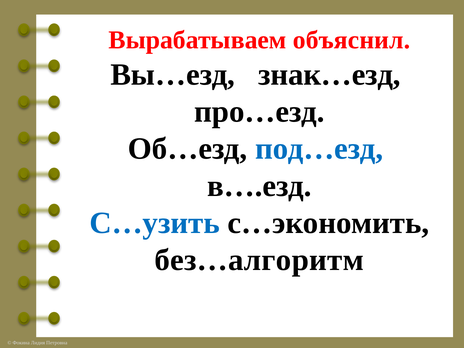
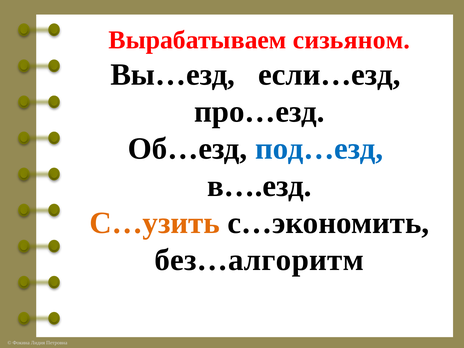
объяснил: объяснил -> сизьяном (351, 40)
знак…езд: знак…езд -> если…езд (329, 74)
С…узить colour: blue -> orange (155, 223)
